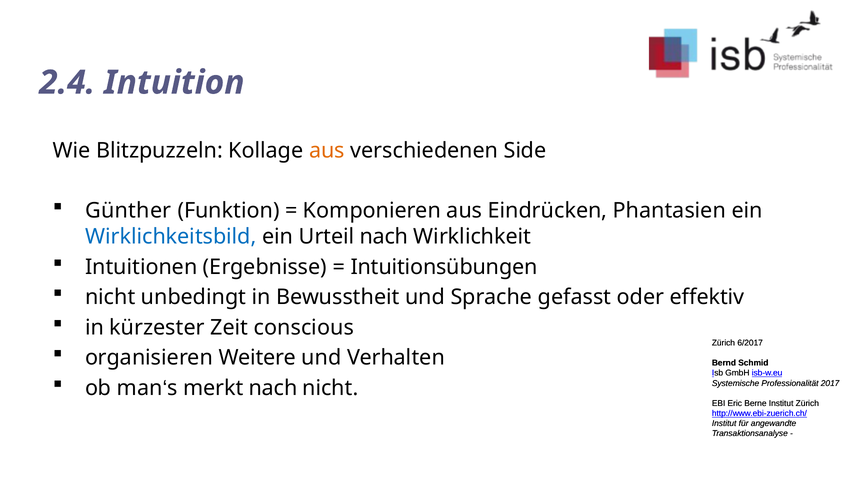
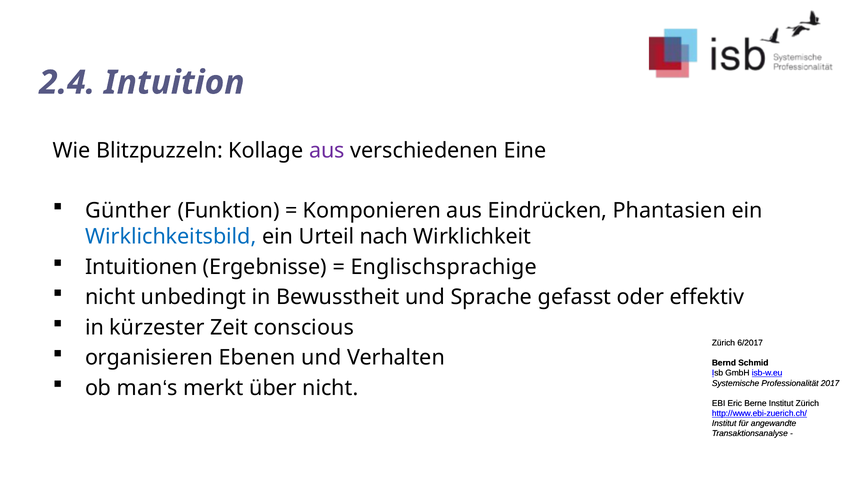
aus colour: orange -> purple (327, 150)
Side: Side -> Eine (525, 150)
Intuitionsübungen: Intuitionsübungen -> Englischsprachige (444, 267)
Weitere: Weitere -> Ebenen (257, 357)
merkt nach: nach -> über (273, 388)
